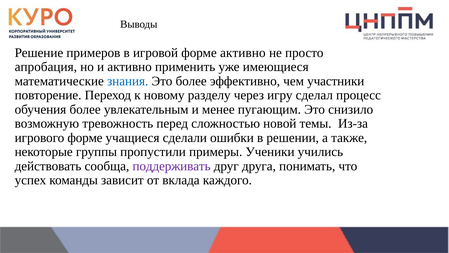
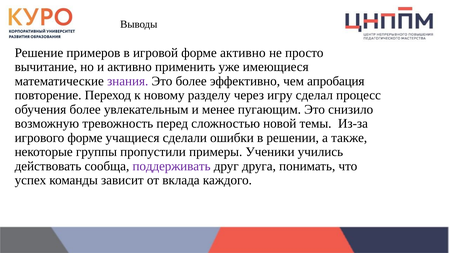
апробация: апробация -> вычитание (46, 67)
знания colour: blue -> purple (128, 81)
участники: участники -> апробация (336, 81)
